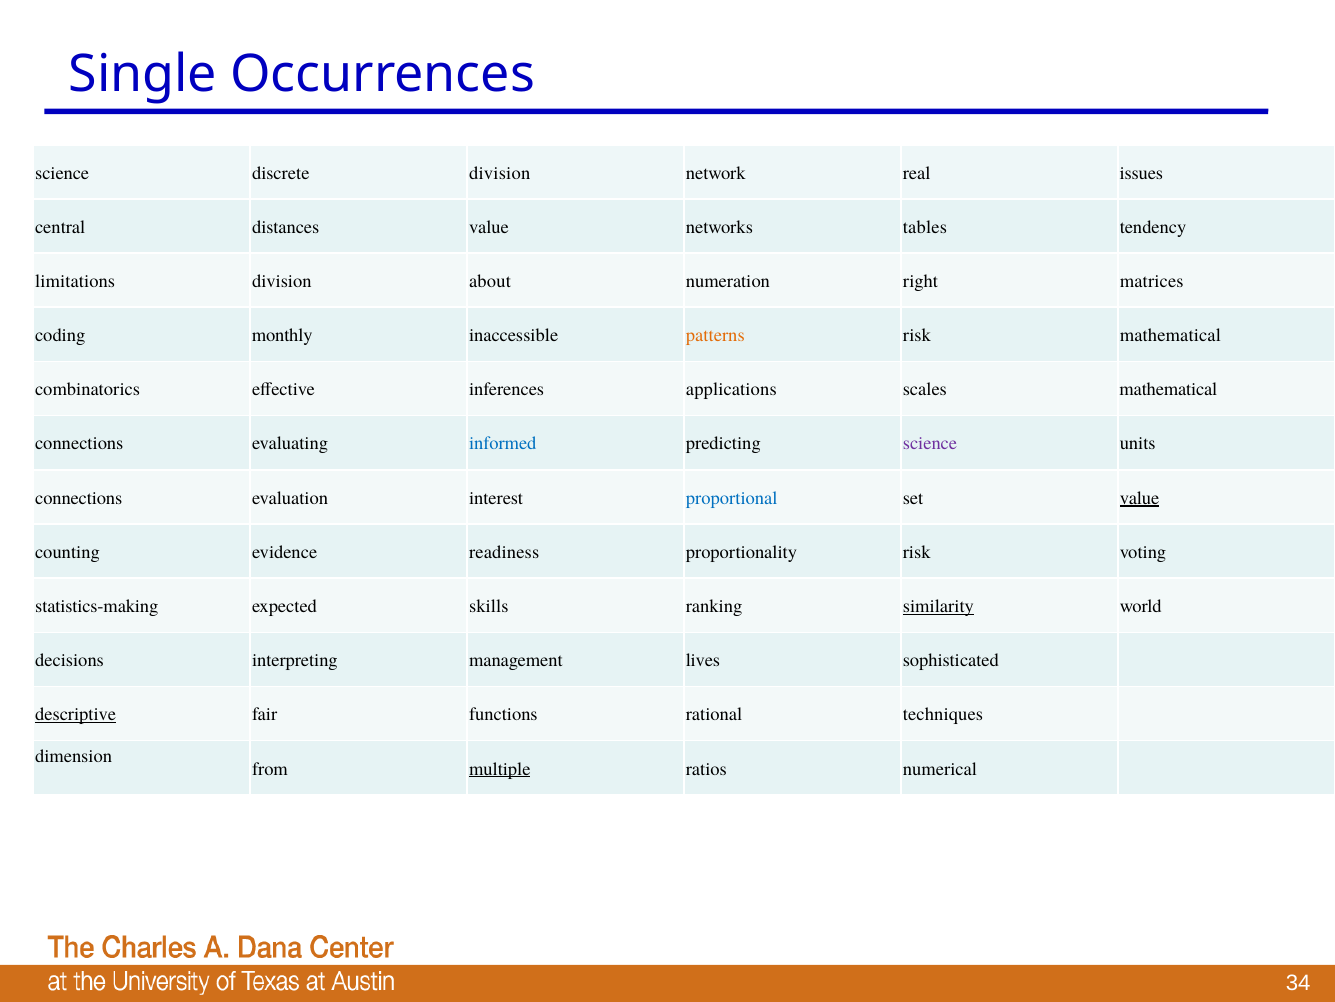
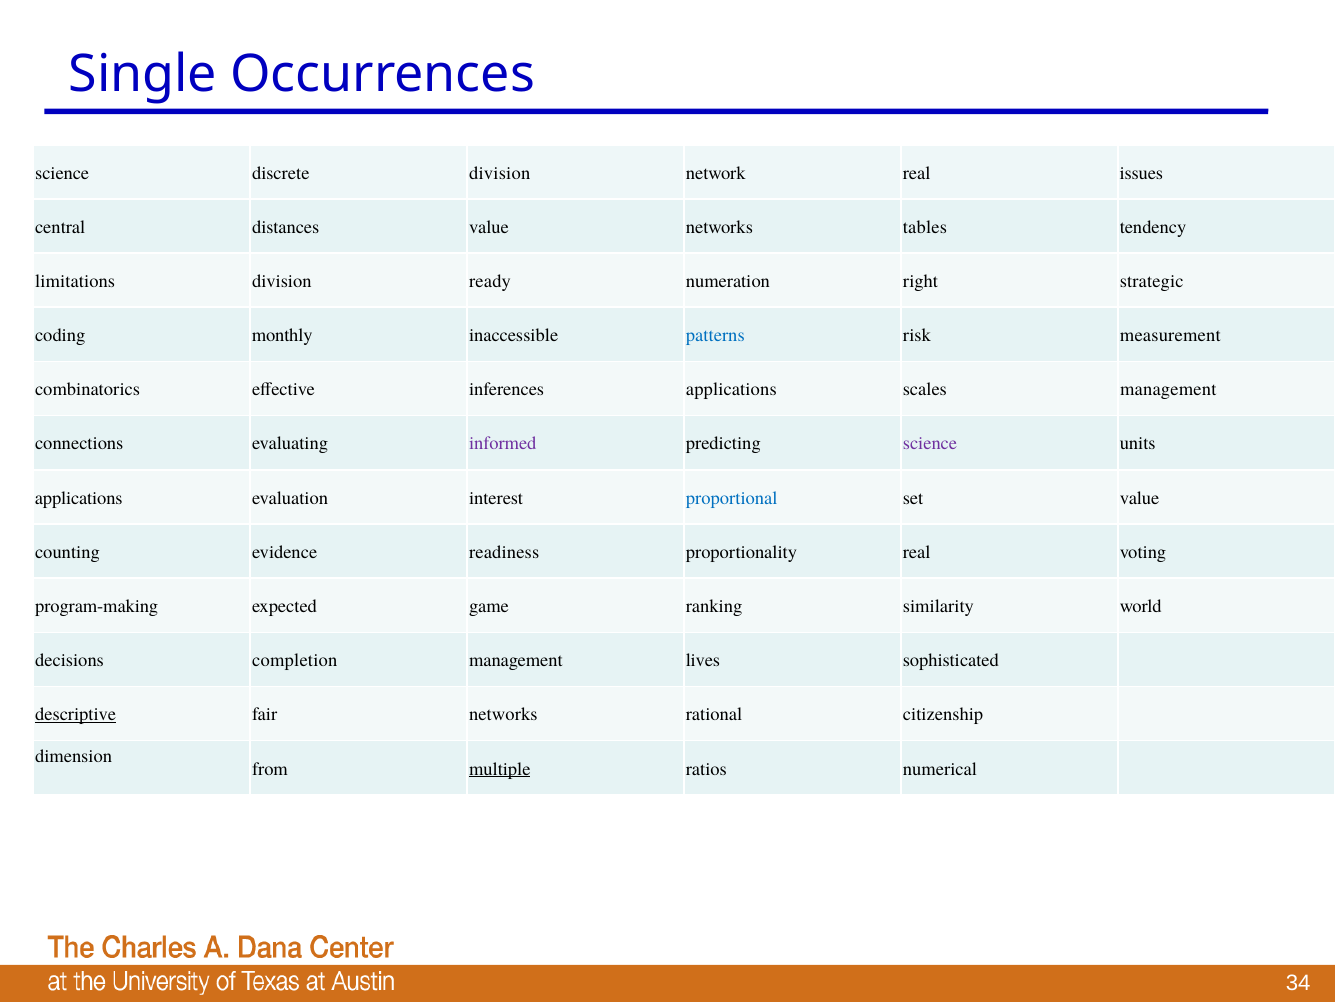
about: about -> ready (490, 281)
matrices: matrices -> strategic (1152, 281)
patterns colour: orange -> blue (715, 335)
risk mathematical: mathematical -> measurement (1170, 335)
scales mathematical: mathematical -> management (1168, 389)
informed colour: blue -> purple (503, 444)
connections: connections -> applications (79, 498)
value underline: present -> none (1140, 498)
proportionality risk: risk -> real (917, 552)
statistics-making: statistics-making -> program-making (97, 606)
skills: skills -> game (489, 606)
similarity underline: present -> none (938, 606)
interpreting: interpreting -> completion (295, 660)
fair functions: functions -> networks (503, 714)
techniques: techniques -> citizenship (943, 714)
